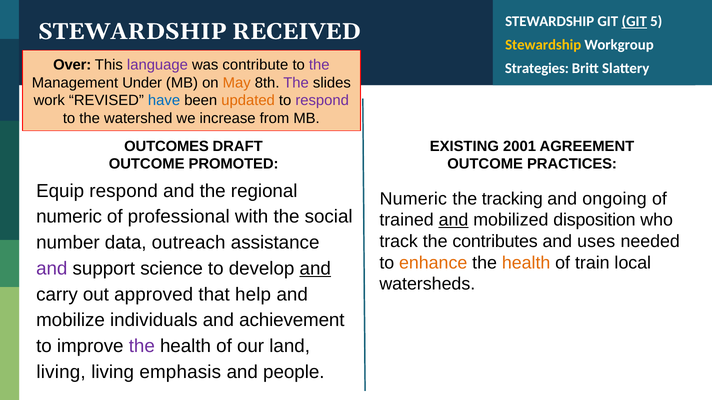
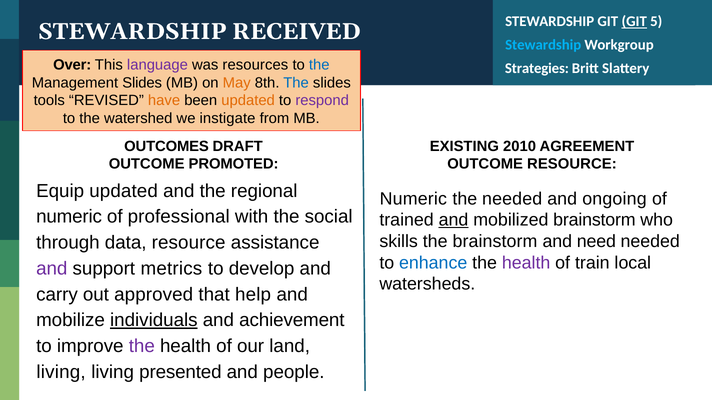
Stewardship colour: yellow -> light blue (543, 45)
contribute: contribute -> resources (255, 65)
the colour: purple -> blue (319, 65)
Management Under: Under -> Slides (142, 83)
The colour: purple -> blue (296, 83)
work: work -> tools (49, 101)
have colour: blue -> orange (164, 101)
increase: increase -> instigate (228, 118)
2001: 2001 -> 2010 (520, 146)
OUTCOME PRACTICES: PRACTICES -> RESOURCE (572, 164)
Equip respond: respond -> updated (124, 191)
the tracking: tracking -> needed (512, 199)
mobilized disposition: disposition -> brainstorm (594, 220)
track: track -> skills (399, 242)
the contributes: contributes -> brainstorm (495, 242)
uses: uses -> need (596, 242)
number: number -> through (68, 243)
data outreach: outreach -> resource (189, 243)
enhance colour: orange -> blue (433, 263)
health colour: orange -> purple (526, 263)
science: science -> metrics (171, 269)
and underline: present -> none (315, 269)
individuals underline: none -> present (154, 321)
emphasis: emphasis -> presented (180, 372)
